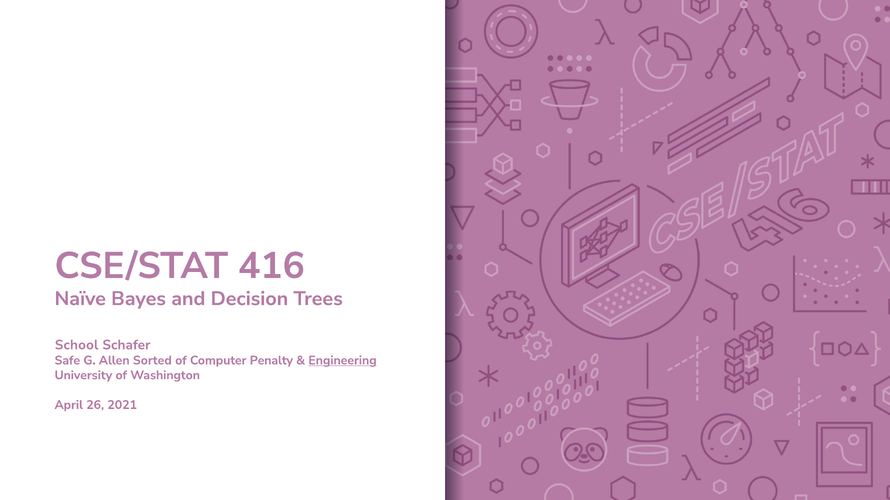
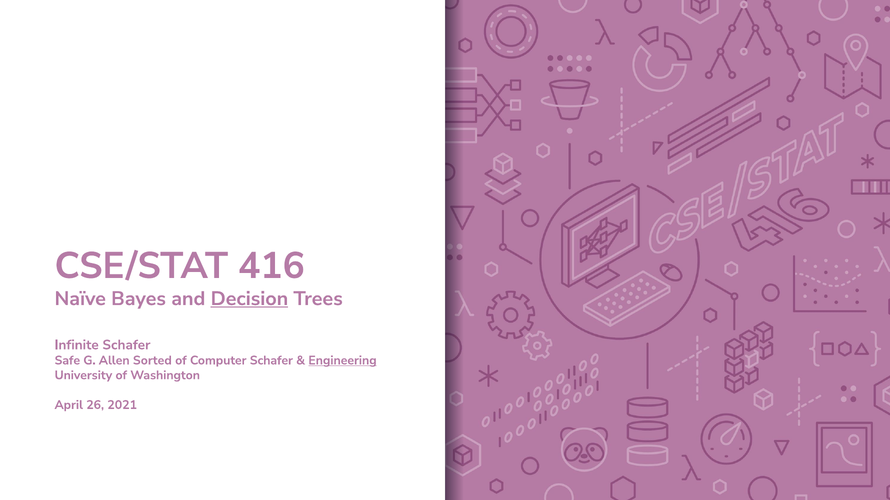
Decision underline: none -> present (249, 299)
School: School -> Infinite (77, 345)
Computer Penalty: Penalty -> Schafer (271, 361)
